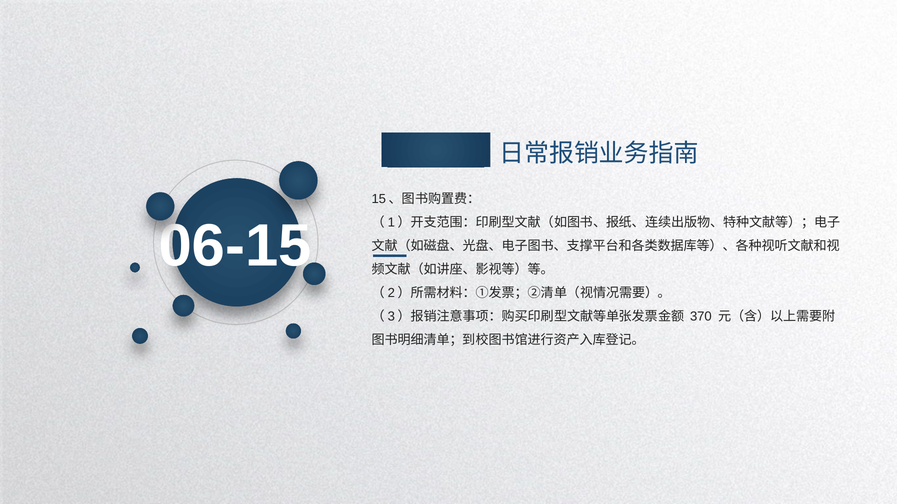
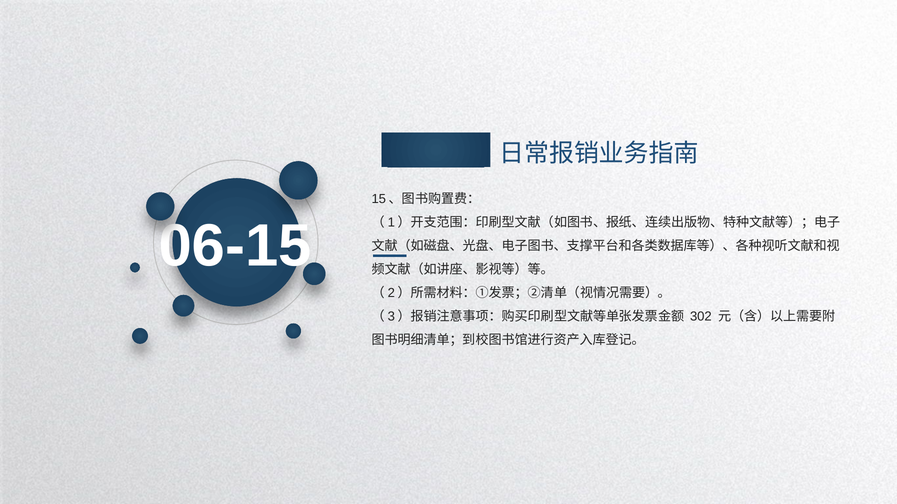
370: 370 -> 302 (701, 317)
